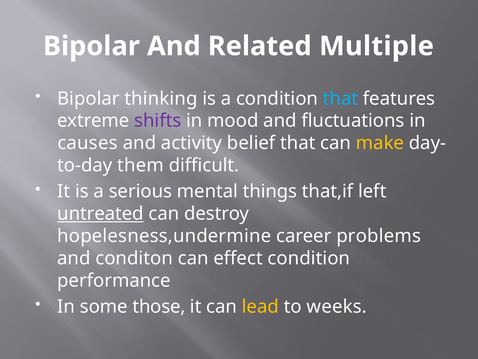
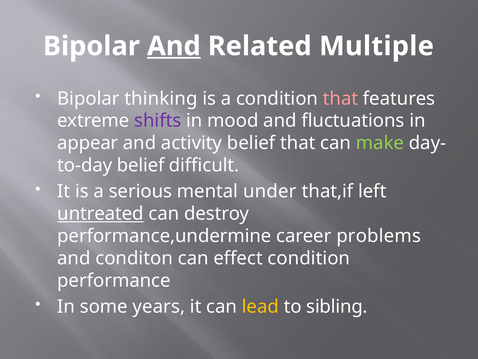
And underline: none -> present (174, 46)
that colour: light blue -> pink (341, 98)
causes: causes -> appear (88, 143)
make colour: yellow -> light green (380, 143)
them: them -> belief (141, 165)
things: things -> under (270, 191)
hopelesness,undermine: hopelesness,undermine -> performance,undermine (164, 236)
those: those -> years (159, 306)
weeks: weeks -> sibling (337, 306)
